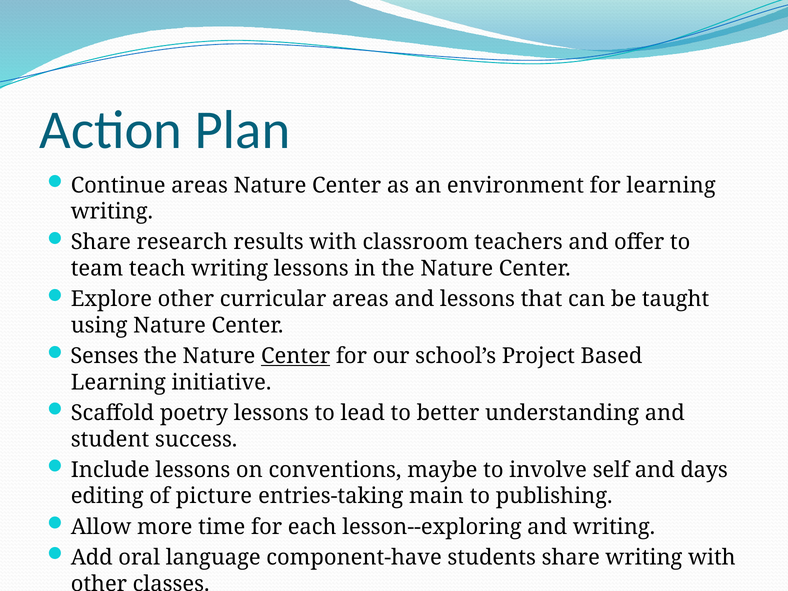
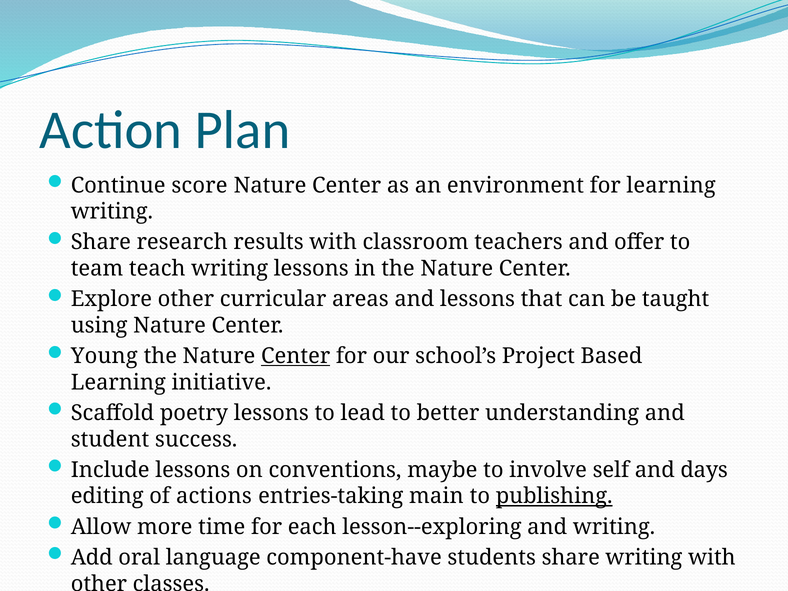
Continue areas: areas -> score (199, 185)
Senses: Senses -> Young (104, 356)
picture: picture -> actions (214, 496)
publishing underline: none -> present (554, 496)
